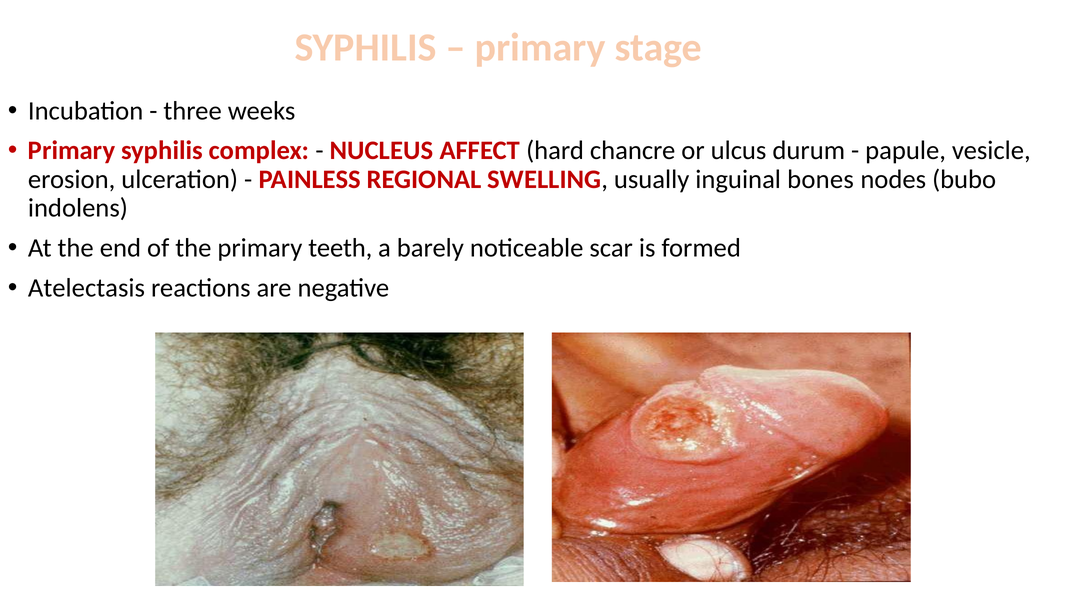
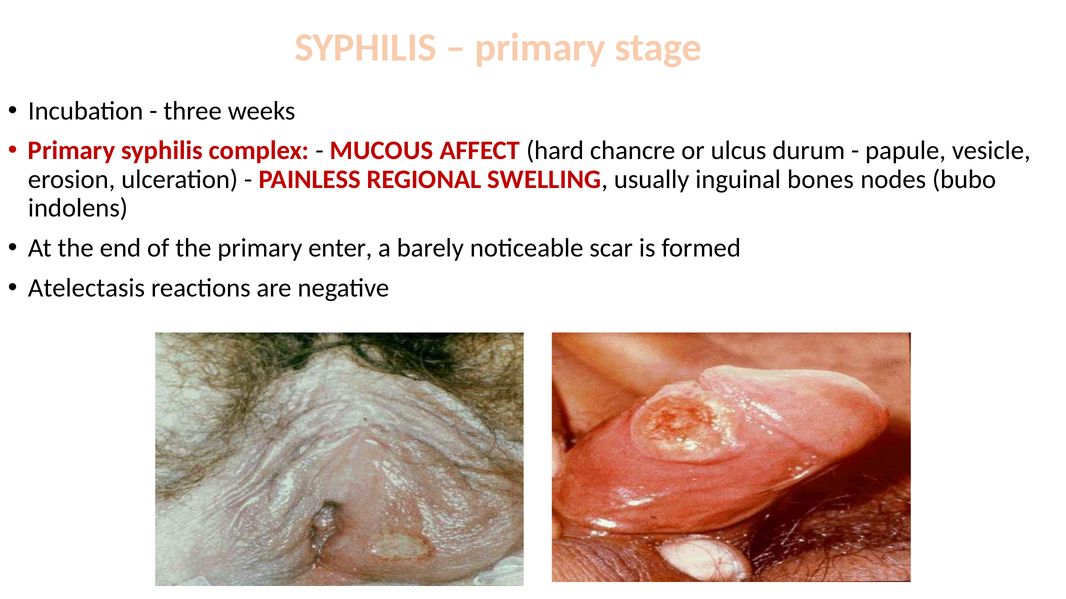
NUCLEUS: NUCLEUS -> MUCOUS (381, 151)
teeth: teeth -> enter (340, 248)
